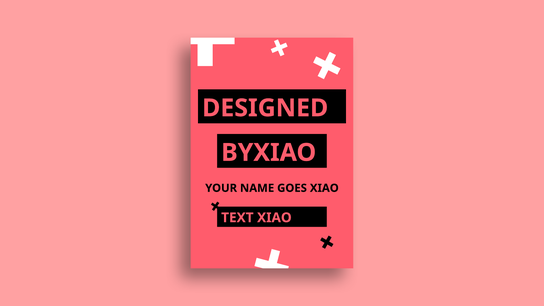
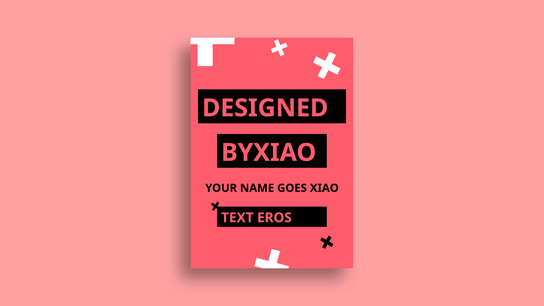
TEXT XIAO: XIAO -> EROS (274, 218)
